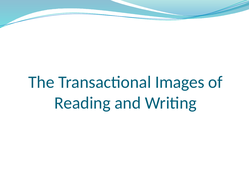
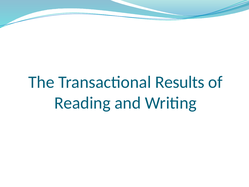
Images: Images -> Results (180, 82)
